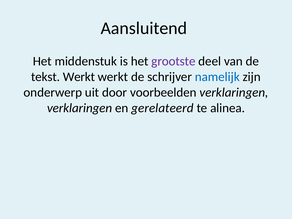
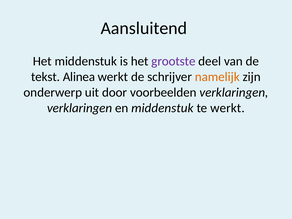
tekst Werkt: Werkt -> Alinea (79, 77)
namelijk colour: blue -> orange (217, 77)
en gerelateerd: gerelateerd -> middenstuk (162, 108)
te alinea: alinea -> werkt (227, 108)
